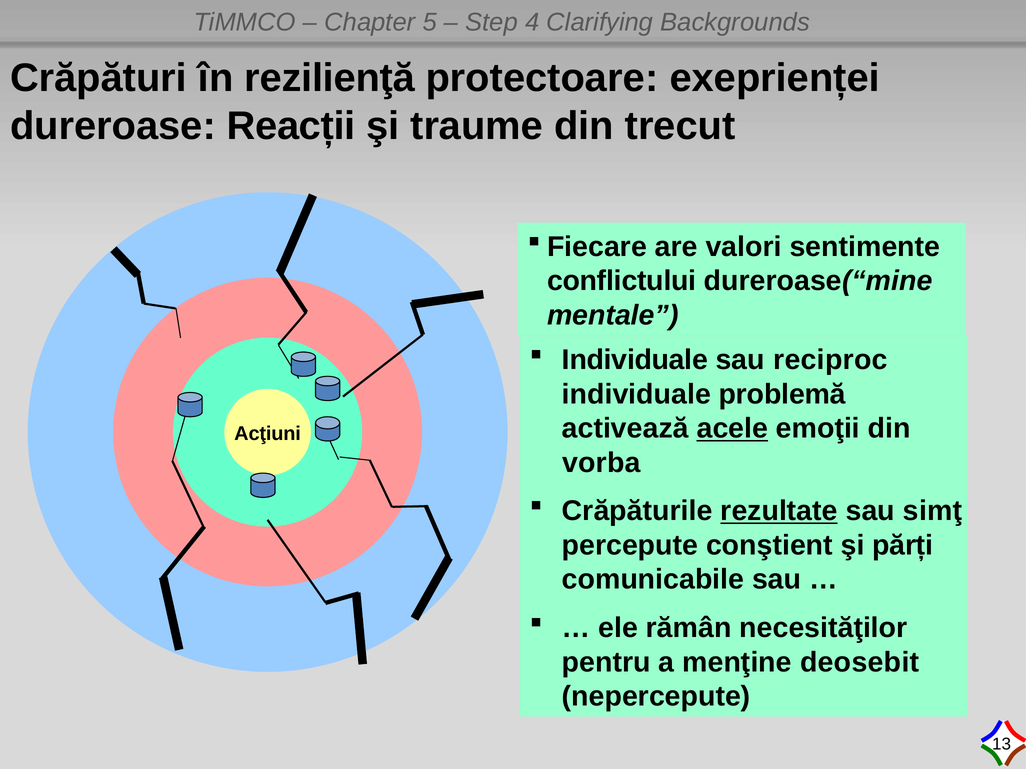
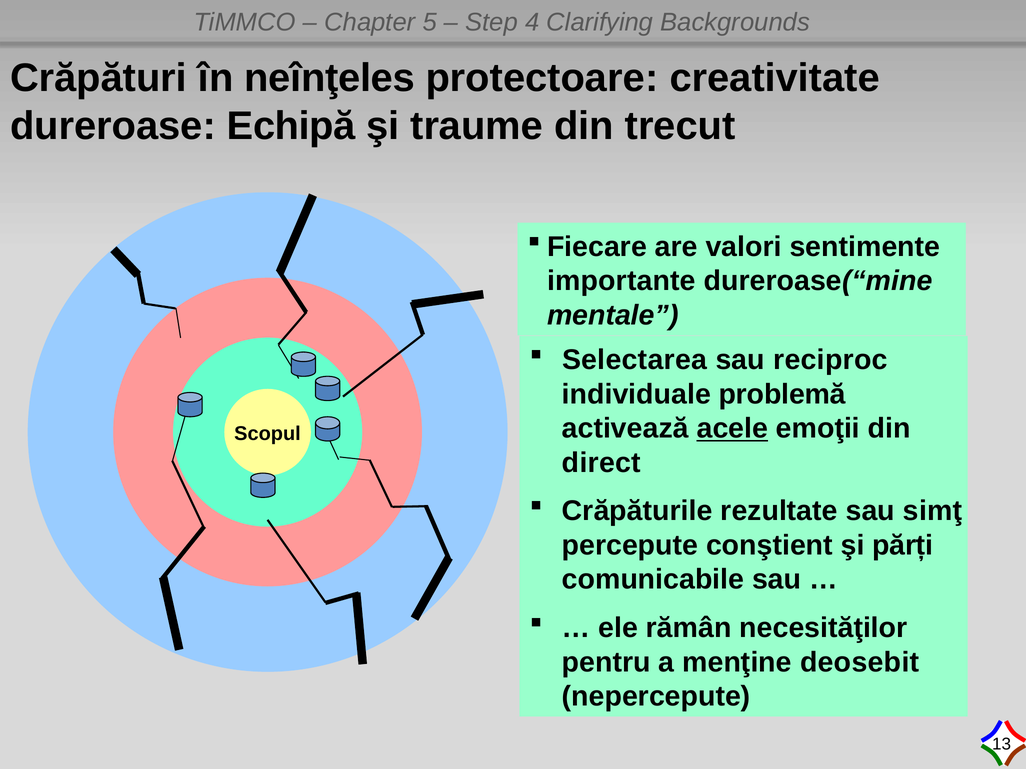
rezilienţă: rezilienţă -> neînţeles (330, 78)
exeprienței: exeprienței -> creativitate (775, 78)
Reacții: Reacții -> Echipă (291, 126)
conflictului: conflictului -> importante (621, 281)
Individuale: Individuale -> Selectarea (635, 360)
Acţiuni: Acţiuni -> Scopul (267, 434)
vorba: vorba -> direct (601, 463)
rezultate underline: present -> none (779, 511)
